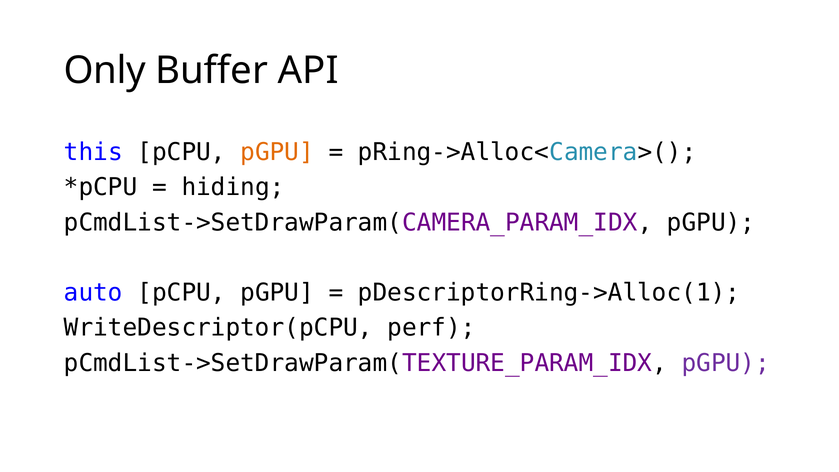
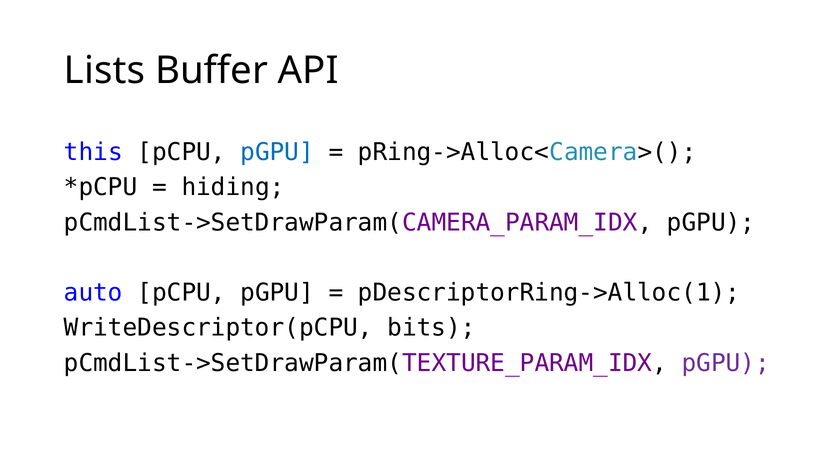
Only: Only -> Lists (105, 70)
pGPU colour: orange -> blue (277, 152)
perf: perf -> bits (431, 328)
